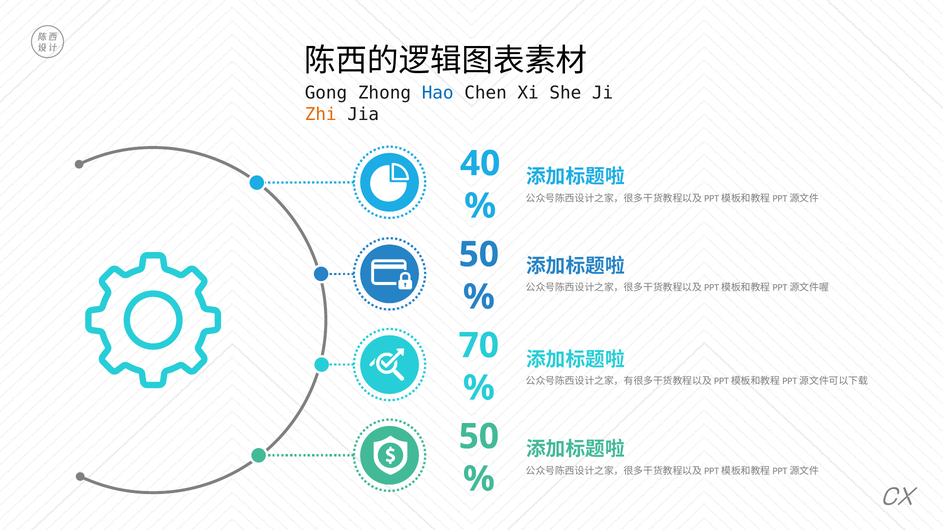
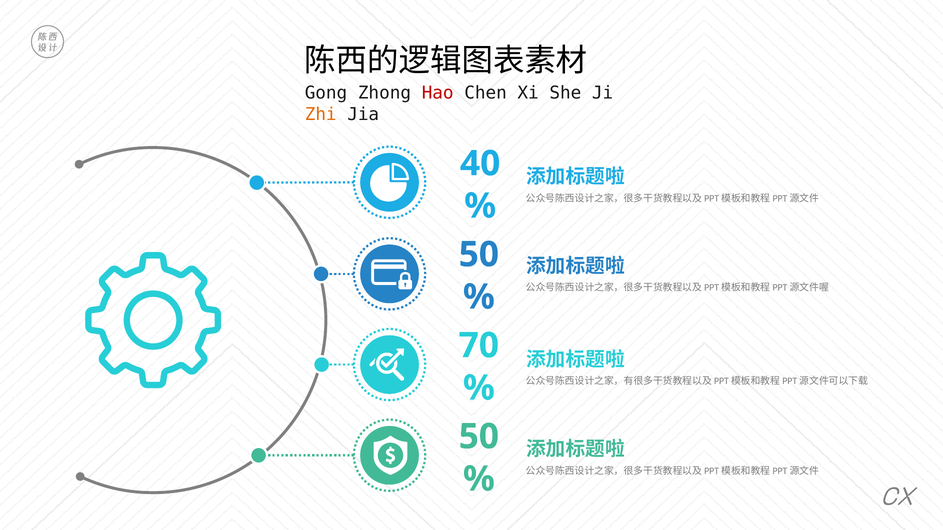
Hao colour: blue -> red (438, 93)
